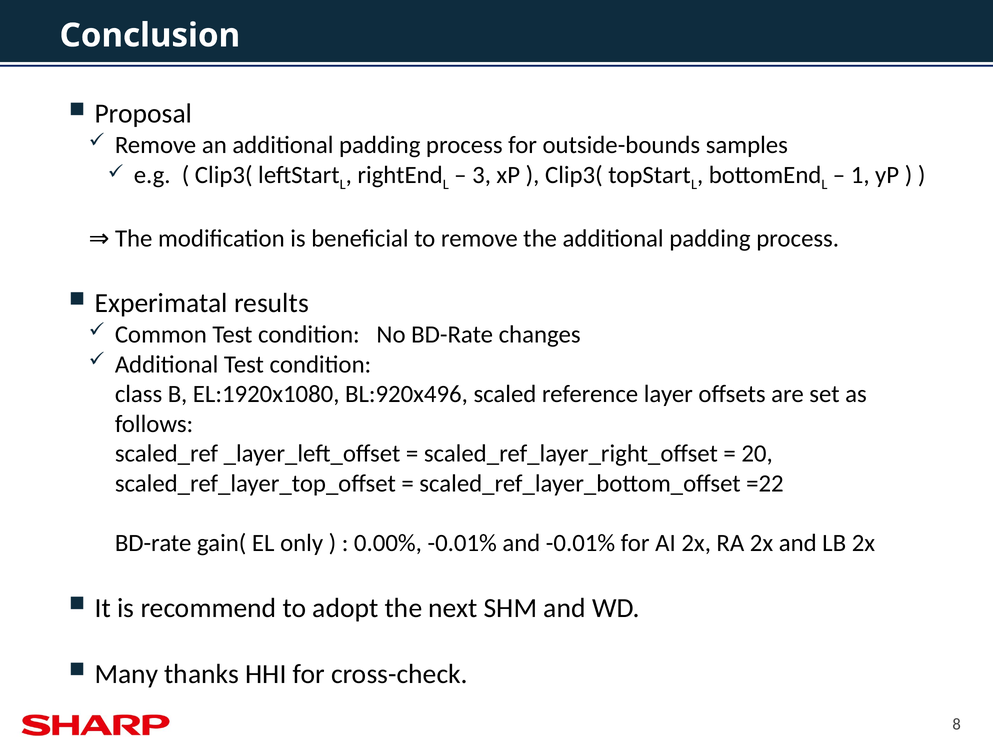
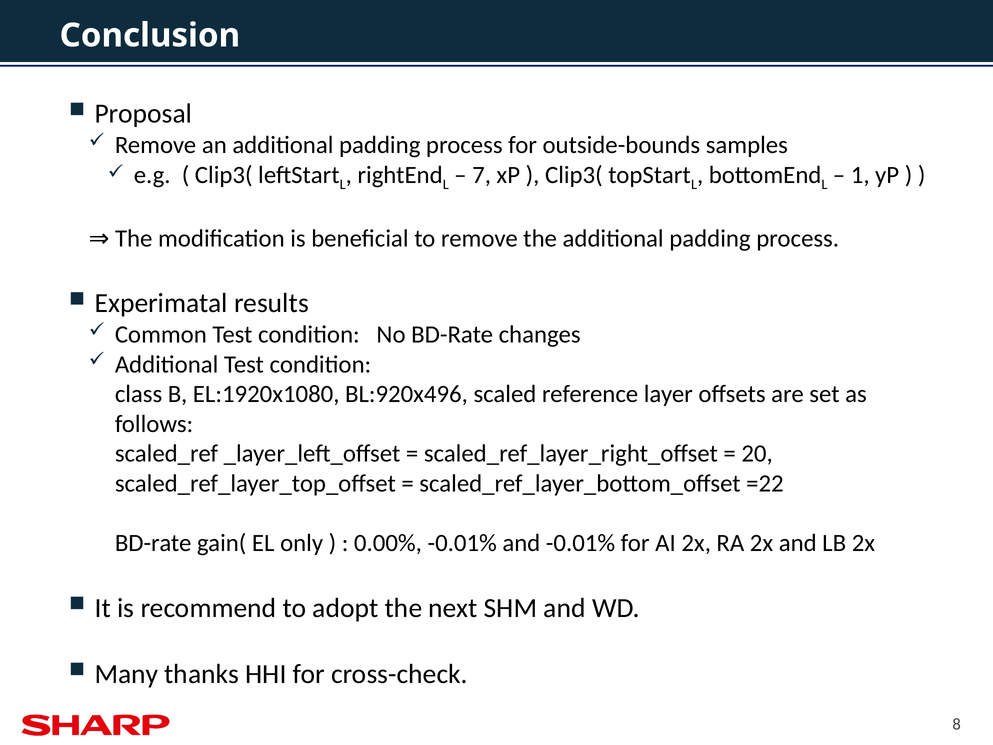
3: 3 -> 7 (482, 175)
